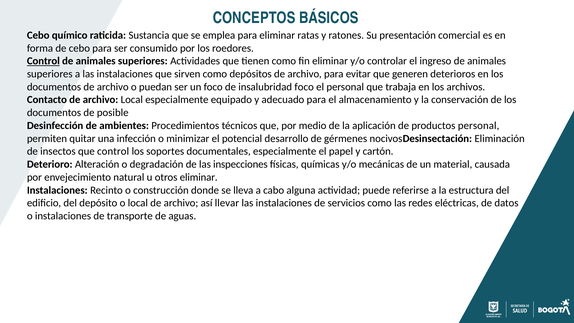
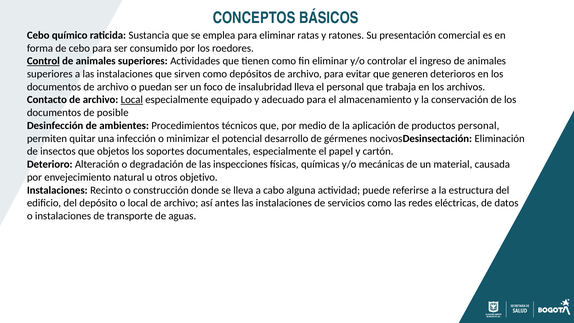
insalubridad foco: foco -> lleva (304, 87)
Local underline: none -> present (132, 100)
que control: control -> objetos (113, 151)
otros eliminar: eliminar -> objetivo (199, 177)
llevar: llevar -> antes (227, 203)
